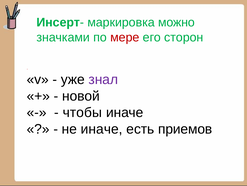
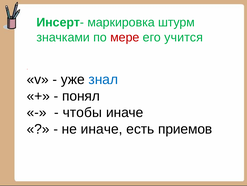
можно: можно -> штурм (176, 22)
сторон: сторон -> учится (184, 37)
знал colour: purple -> blue (103, 79)
новой: новой -> понял (81, 96)
